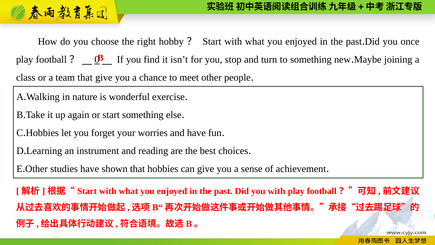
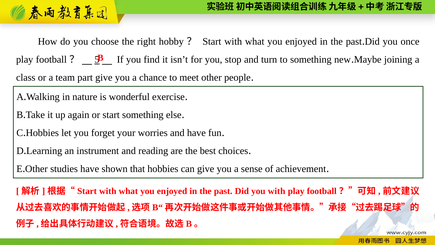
0: 0 -> 5 (97, 60)
team that: that -> part (85, 77)
